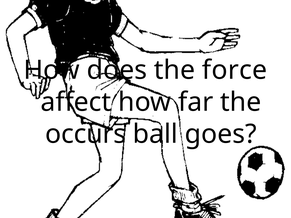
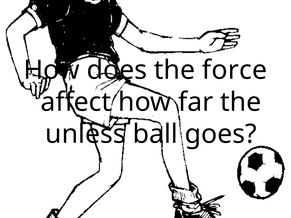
occurs: occurs -> unless (85, 134)
